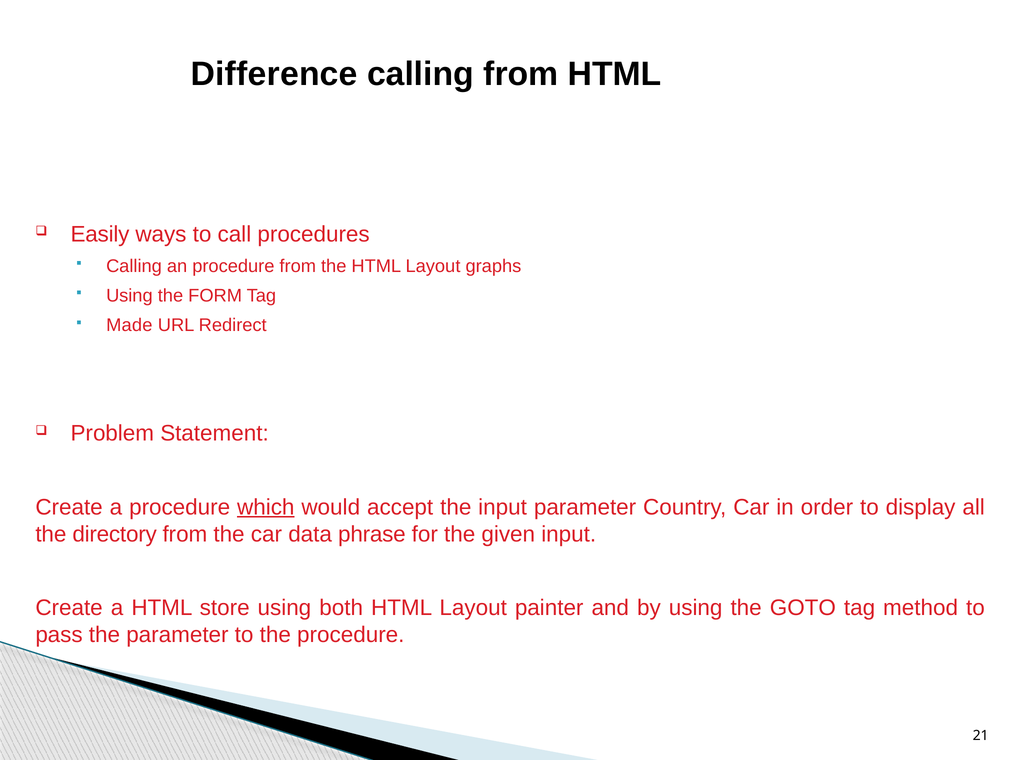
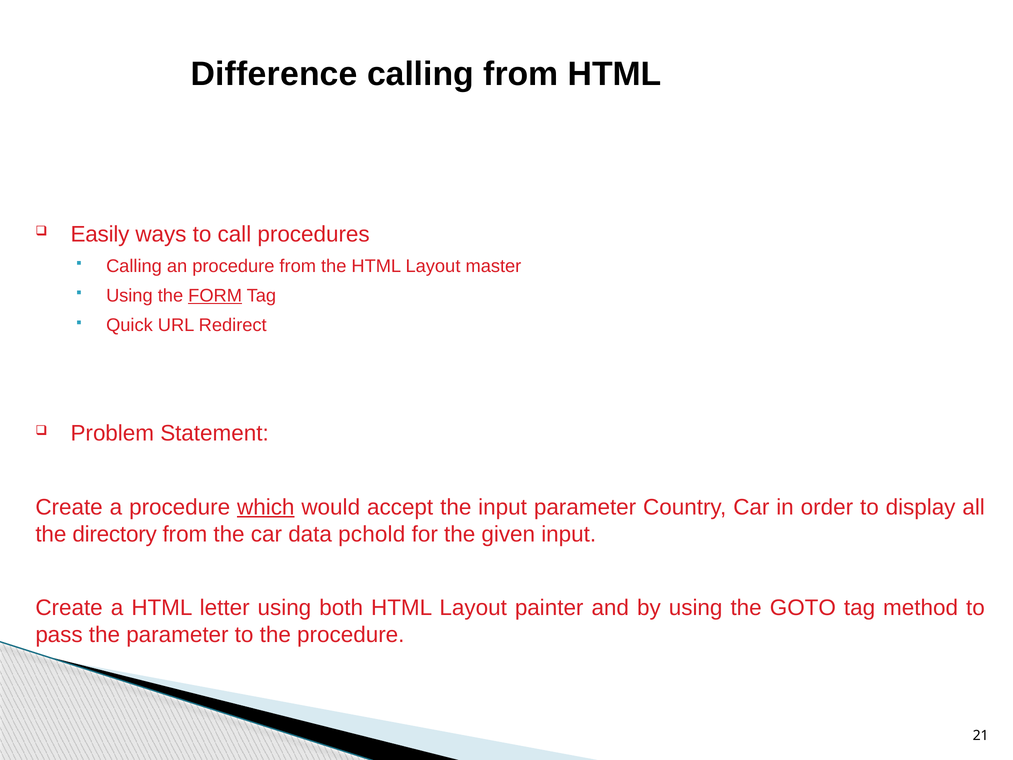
graphs: graphs -> master (493, 266)
FORM underline: none -> present (215, 296)
Made: Made -> Quick (129, 325)
phrase: phrase -> pchold (372, 534)
store: store -> letter (225, 608)
